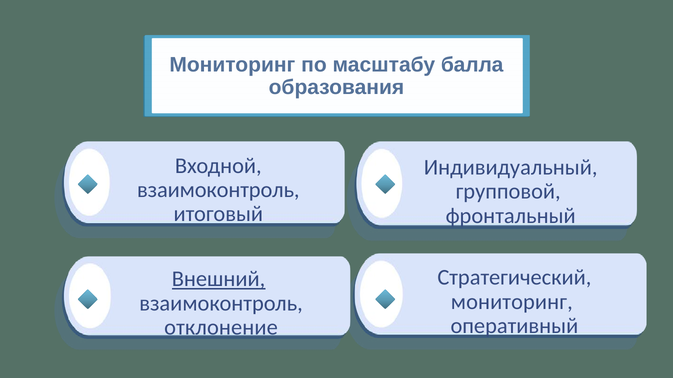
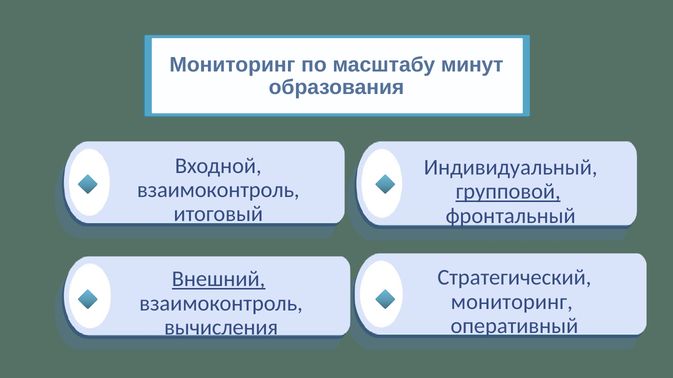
балла: балла -> минут (472, 65)
групповой underline: none -> present (508, 192)
отклонение: отклонение -> вычисления (221, 328)
